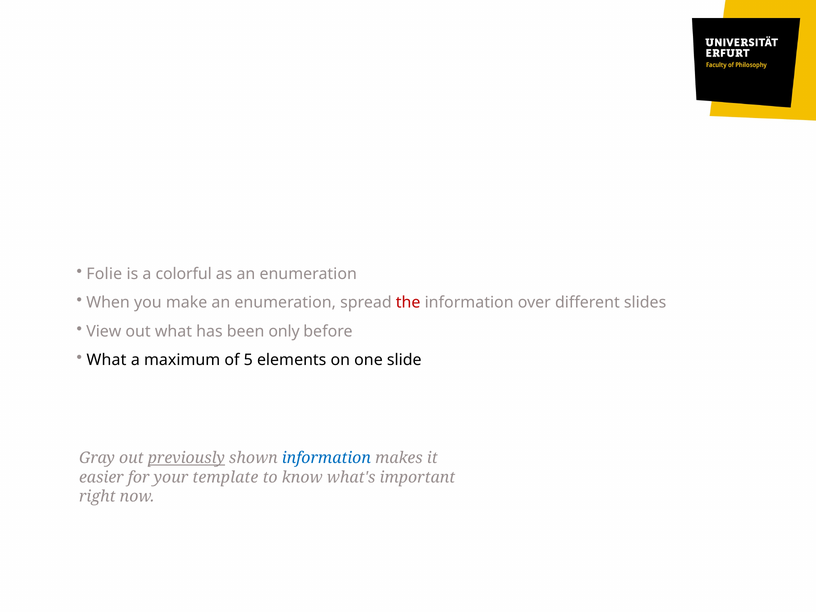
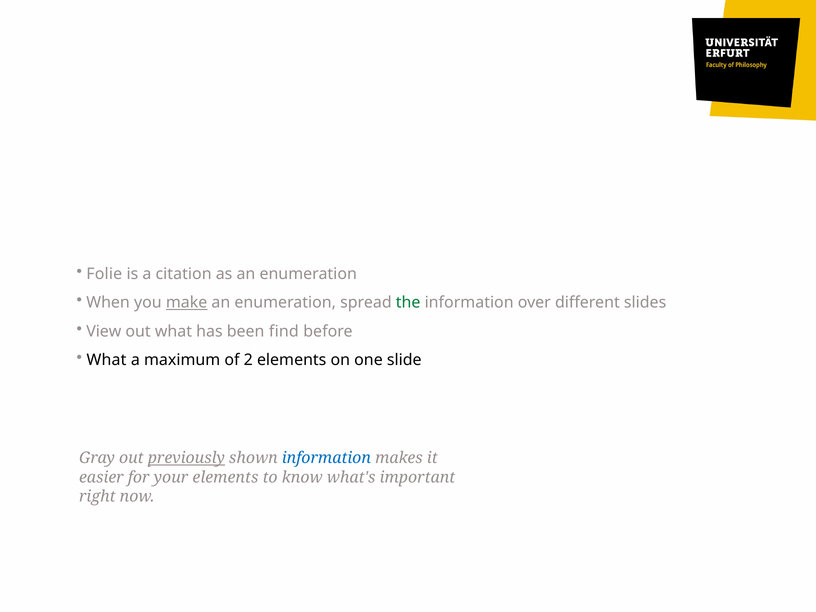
colorful: colorful -> citation (184, 274)
make underline: none -> present (187, 303)
the colour: red -> green (408, 303)
only: only -> find (284, 331)
5: 5 -> 2 (248, 360)
your template: template -> elements (225, 477)
